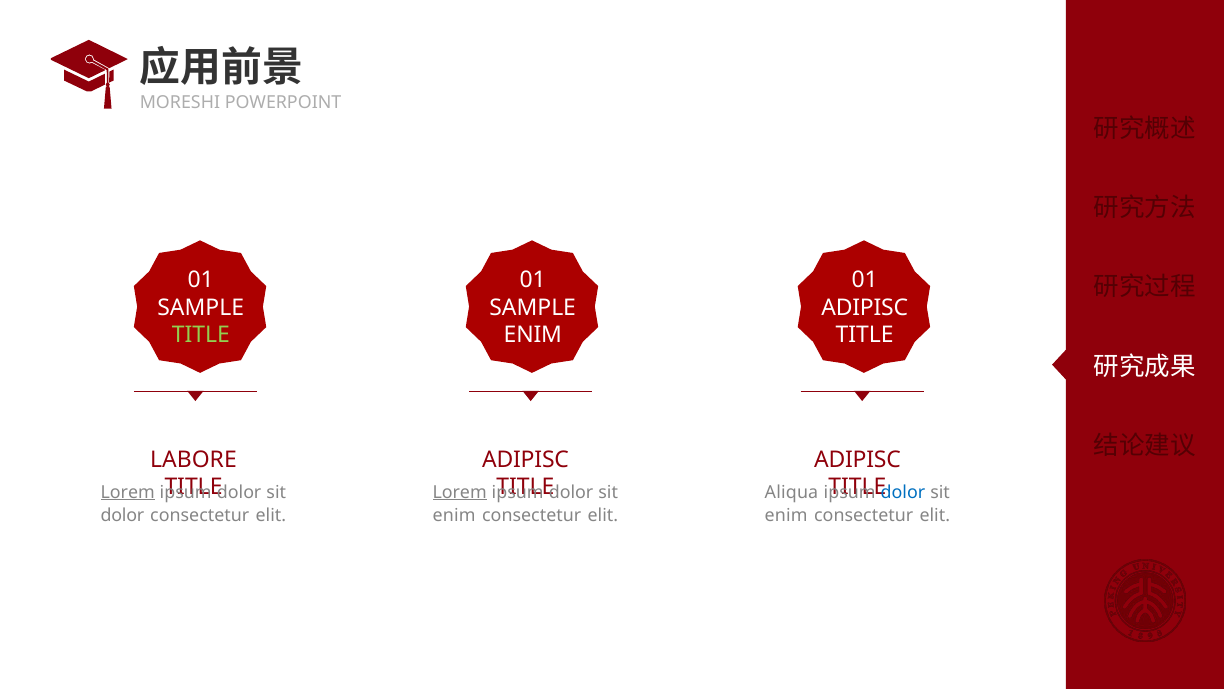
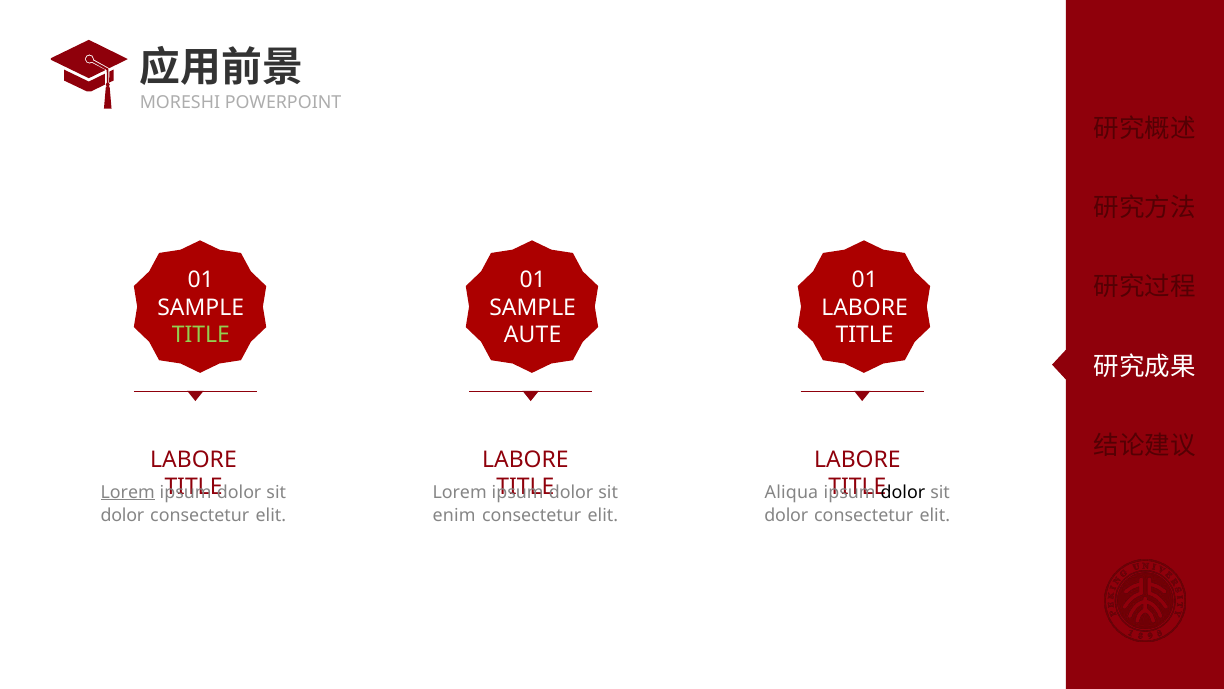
ADIPISC: ADIPISC -> LABORE (865, 307)
ENIM: ENIM -> AUTE (533, 335)
ADIPISC: ADIPISC -> LABORE (525, 459)
ADIPISC: ADIPISC -> LABORE (857, 459)
Lorem underline: present -> none (460, 492)
dolor colour: blue -> black (903, 492)
enim: enim -> dolor (786, 515)
